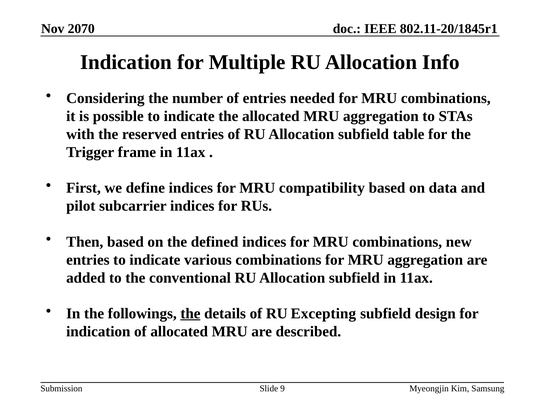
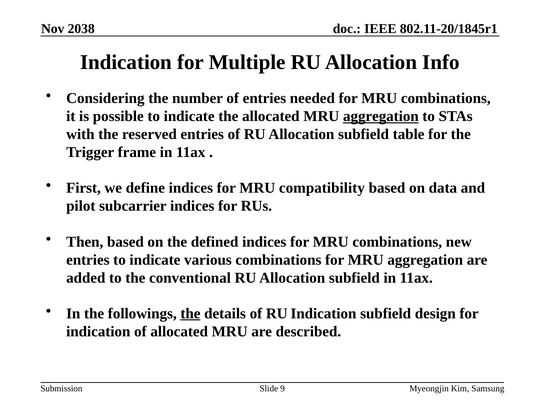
2070: 2070 -> 2038 (81, 29)
aggregation underline: none -> present (381, 116)
RU Excepting: Excepting -> Indication (323, 313)
